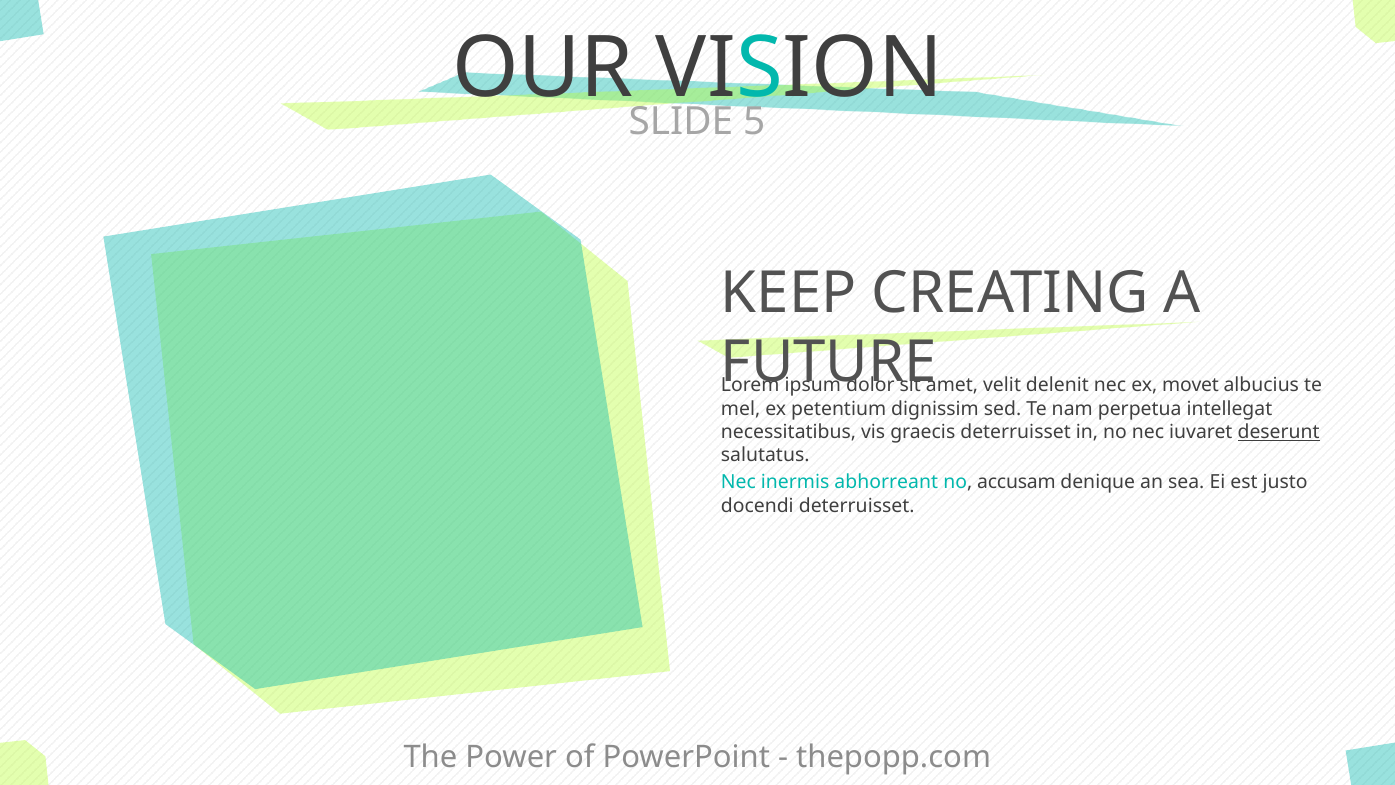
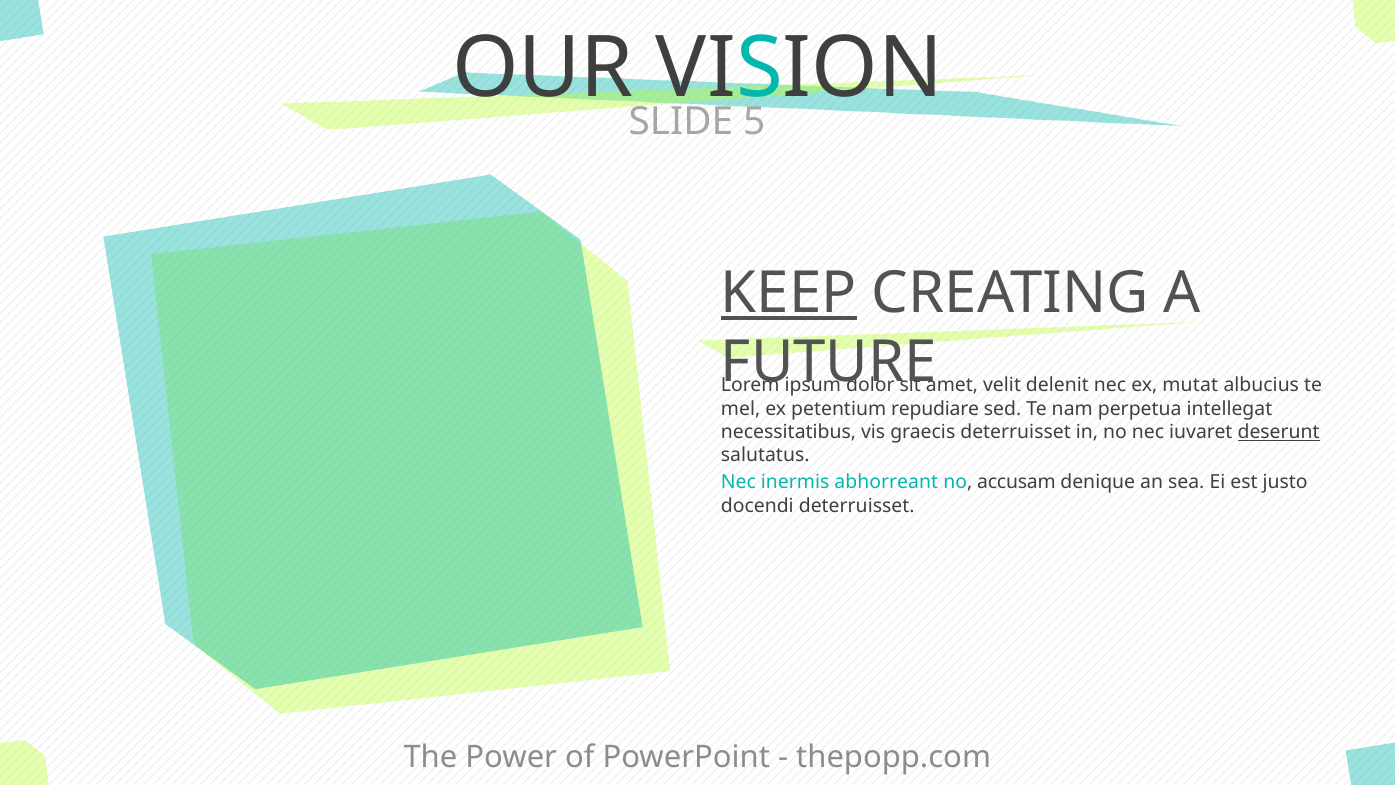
KEEP underline: none -> present (789, 293)
movet: movet -> mutat (1190, 385)
dignissim: dignissim -> repudiare (935, 409)
